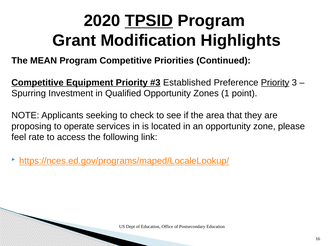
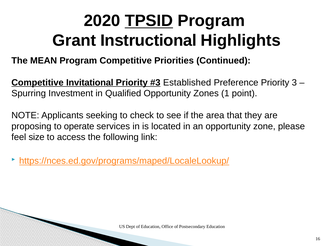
Modification: Modification -> Instructional (148, 41)
Equipment: Equipment -> Invitational (90, 83)
Priority underline: present -> none (275, 83)
rate: rate -> size (37, 137)
